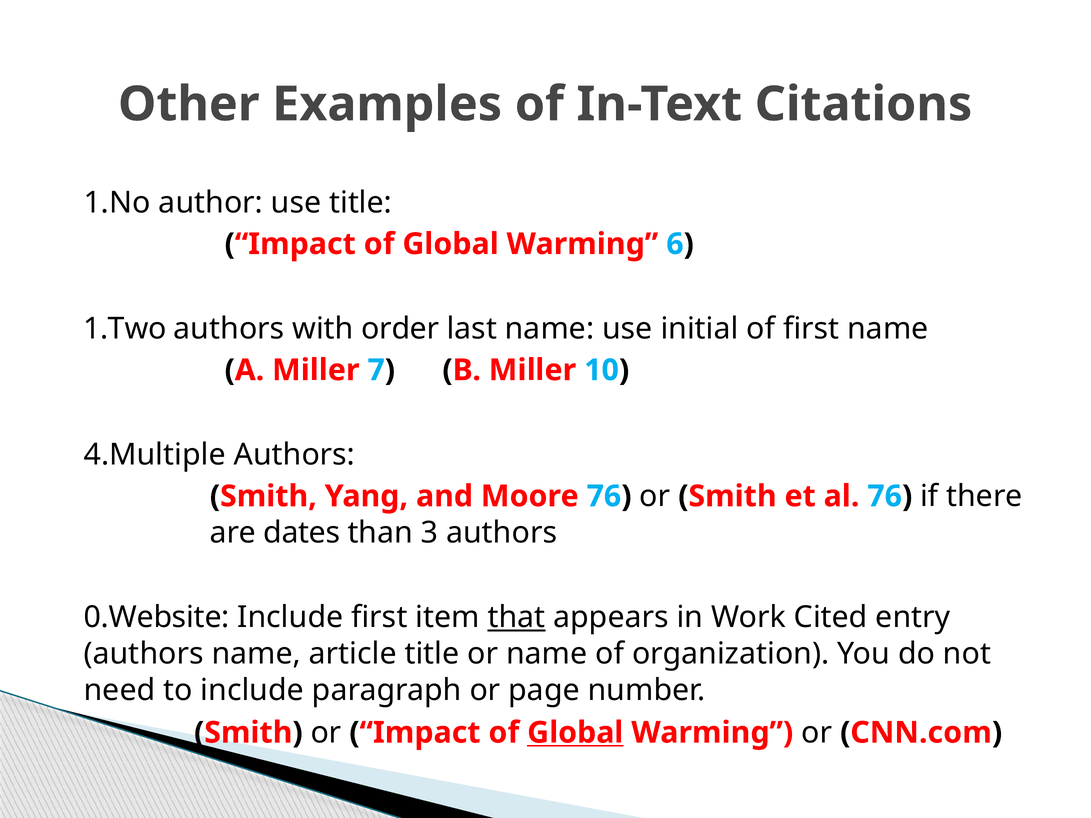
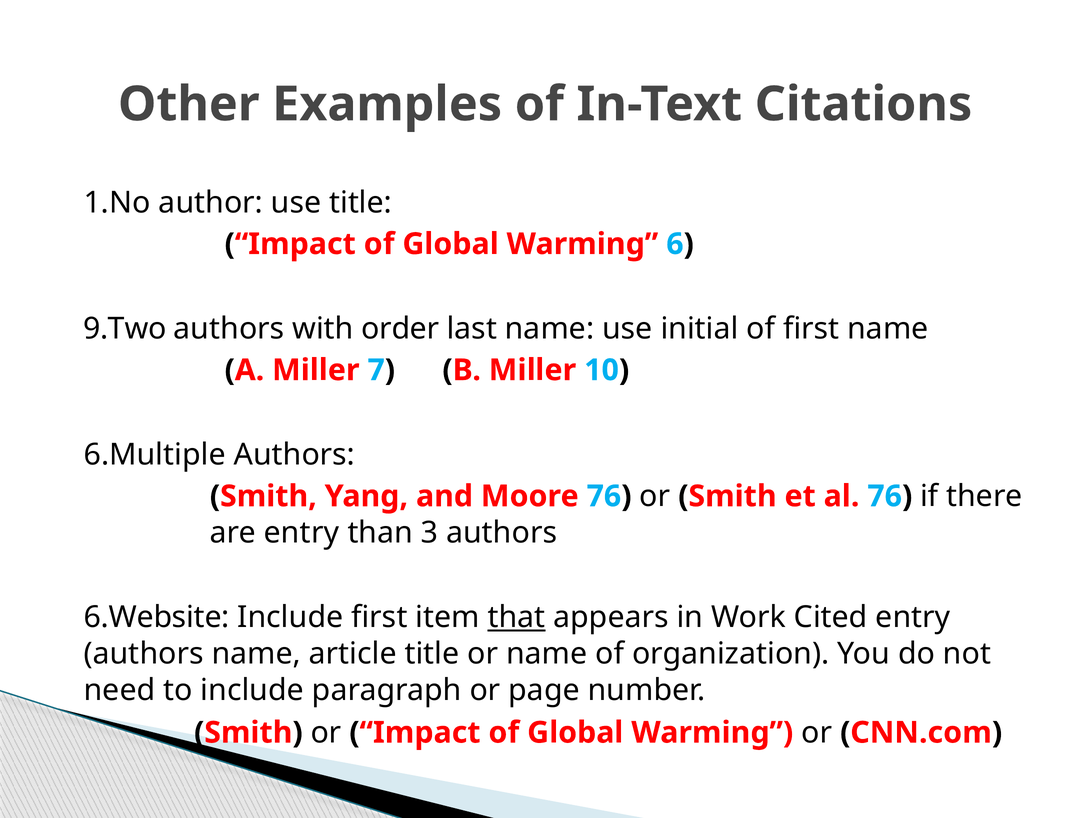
1.Two: 1.Two -> 9.Two (125, 329)
4.Multiple: 4.Multiple -> 6.Multiple (155, 455)
are dates: dates -> entry (301, 533)
0.Website: 0.Website -> 6.Website (157, 618)
Global underline: present -> none (575, 733)
